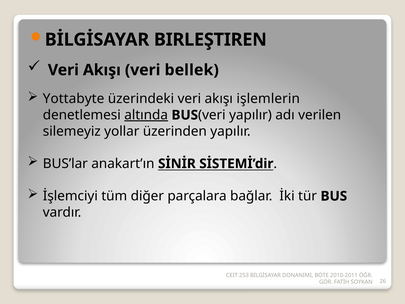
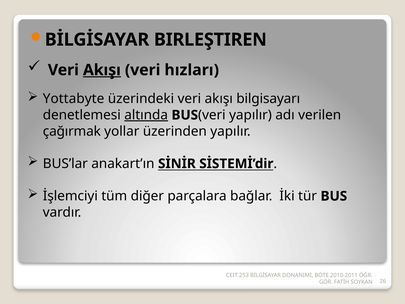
Akışı underline: none -> present (102, 70)
bellek: bellek -> hızları (192, 70)
işlemlerin: işlemlerin -> bilgisayarı (268, 99)
silemeyiz: silemeyiz -> çağırmak (72, 131)
